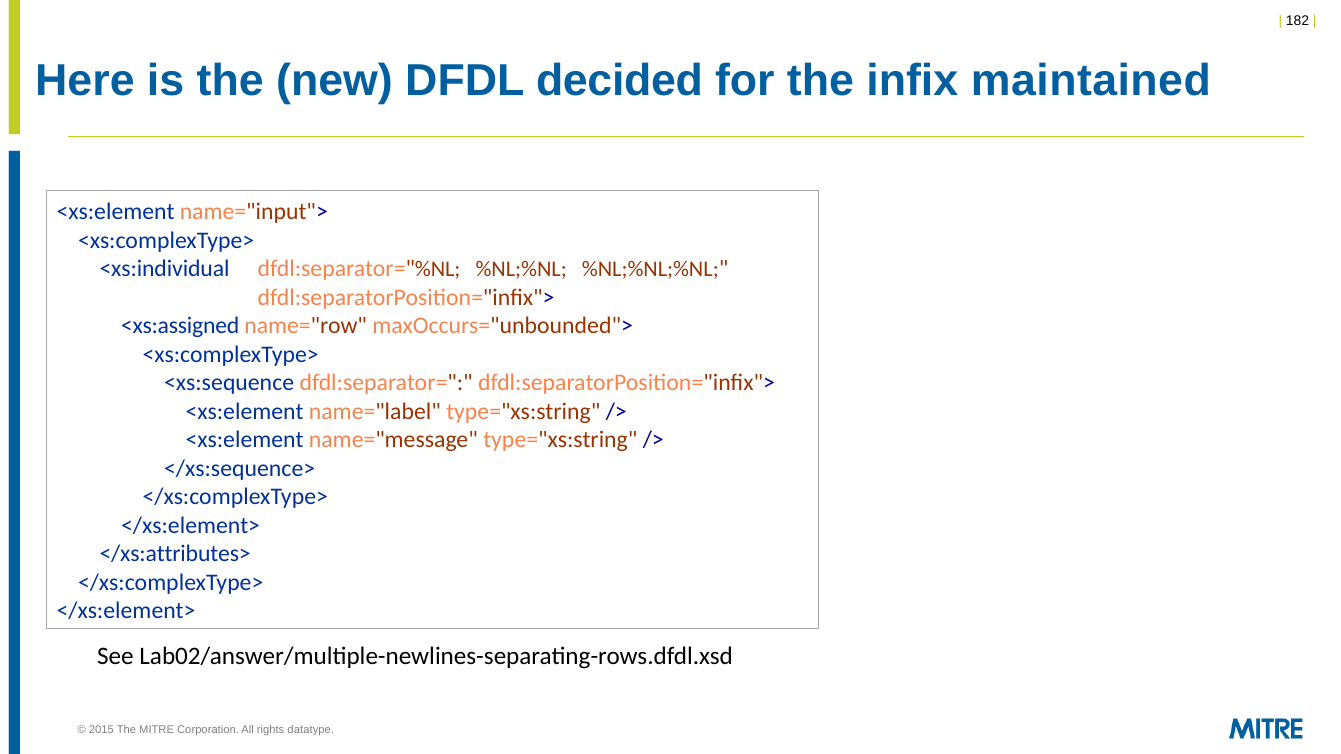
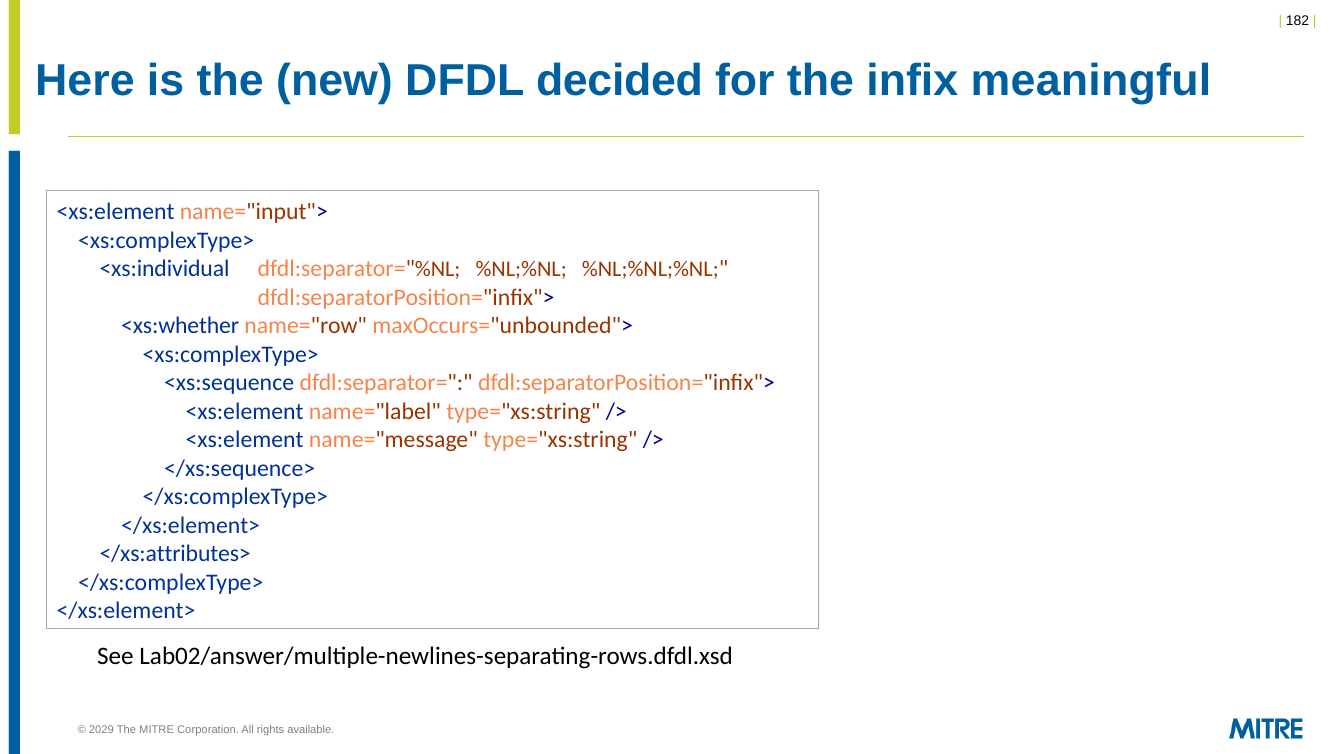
maintained: maintained -> meaningful (1091, 81)
<xs:assigned: <xs:assigned -> <xs:whether (180, 326)
2015: 2015 -> 2029 (101, 730)
datatype: datatype -> available (311, 730)
